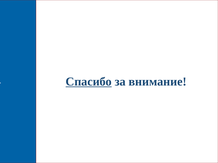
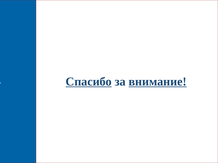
внимание underline: none -> present (158, 82)
